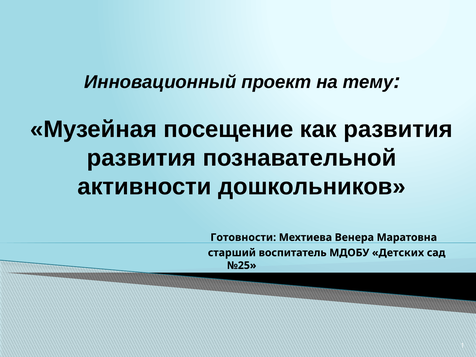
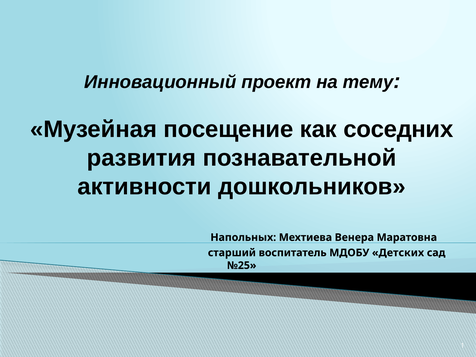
как развития: развития -> соседних (398, 129)
Готовности: Готовности -> Напольных (243, 237)
